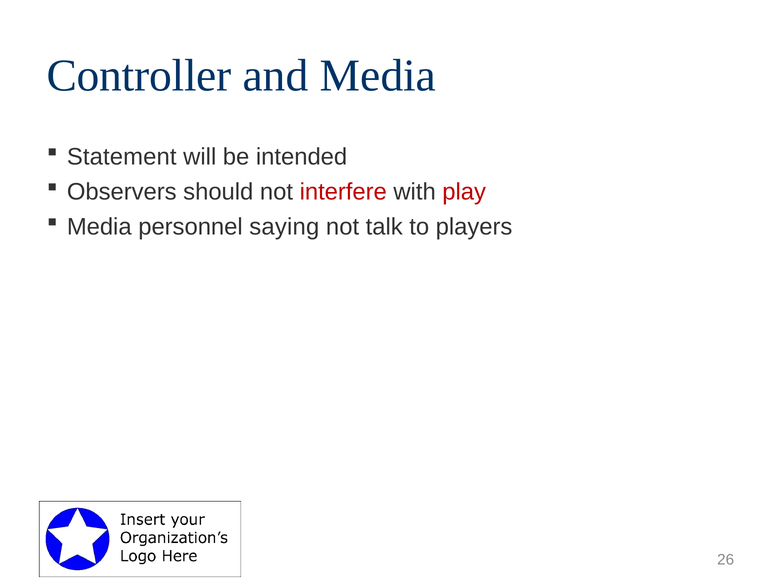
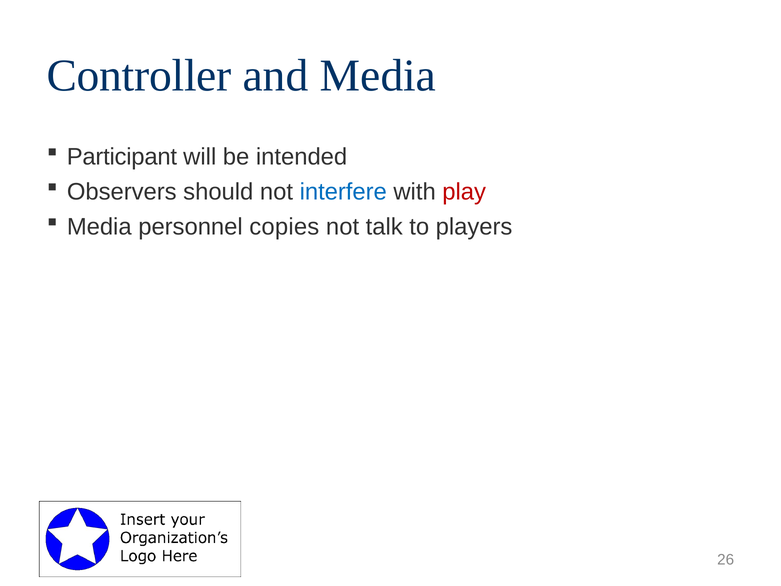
Statement: Statement -> Participant (122, 157)
interfere colour: red -> blue (343, 192)
saying: saying -> copies (284, 227)
